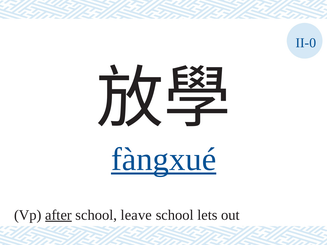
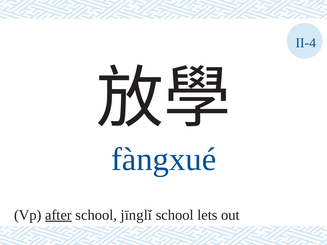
II-0: II-0 -> II-4 (306, 43)
fàngxué underline: present -> none (164, 160)
leave: leave -> jīnglǐ (136, 215)
